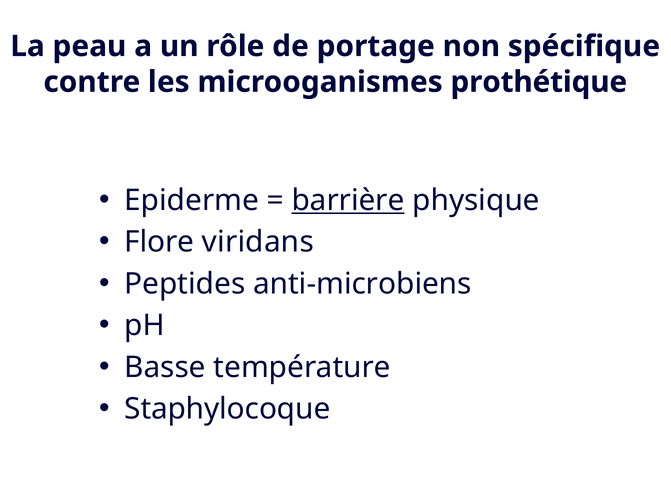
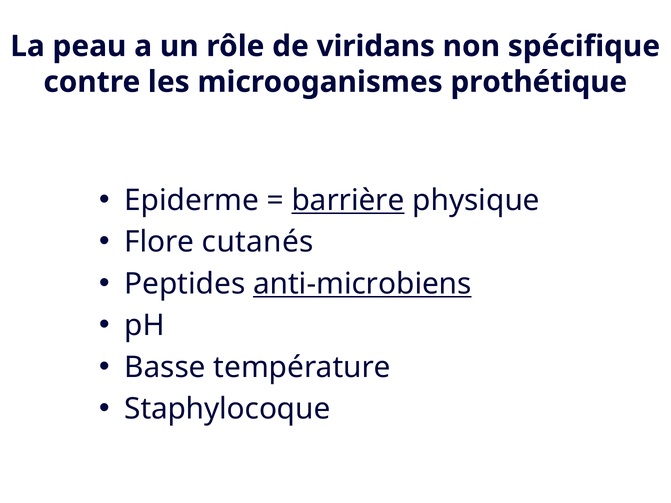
portage: portage -> viridans (376, 46)
viridans: viridans -> cutanés (258, 242)
anti-microbiens underline: none -> present (362, 284)
